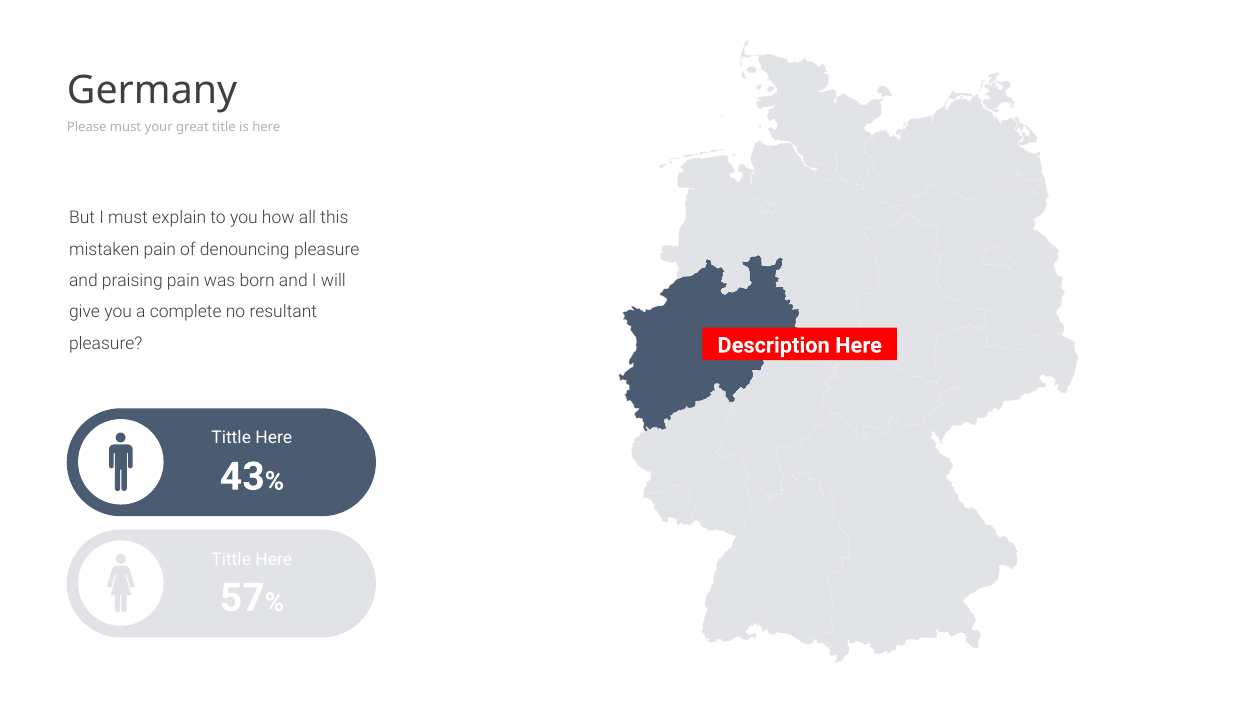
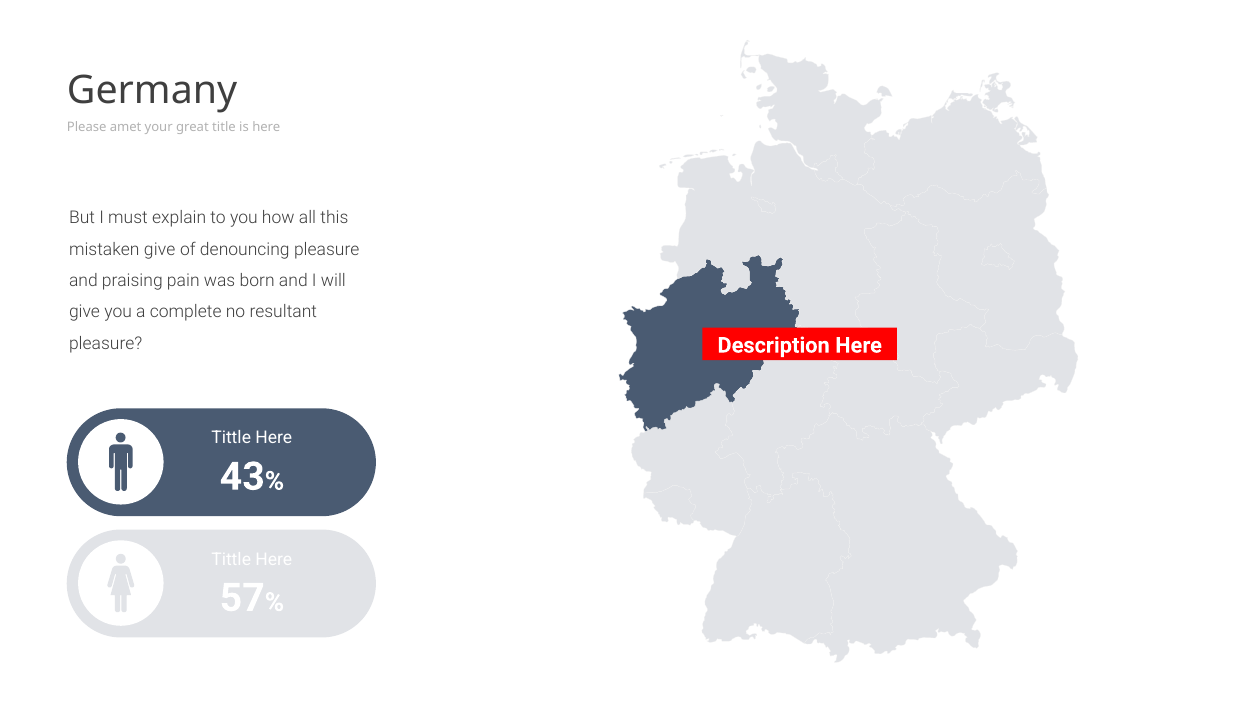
Please must: must -> amet (126, 127)
mistaken pain: pain -> give (160, 249)
